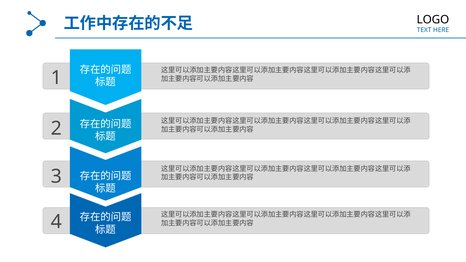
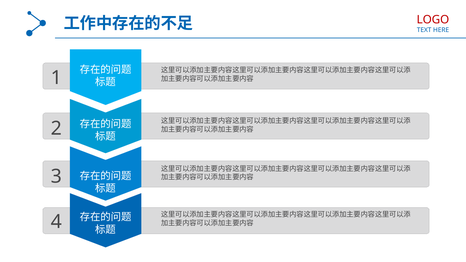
LOGO colour: black -> red (433, 20)
